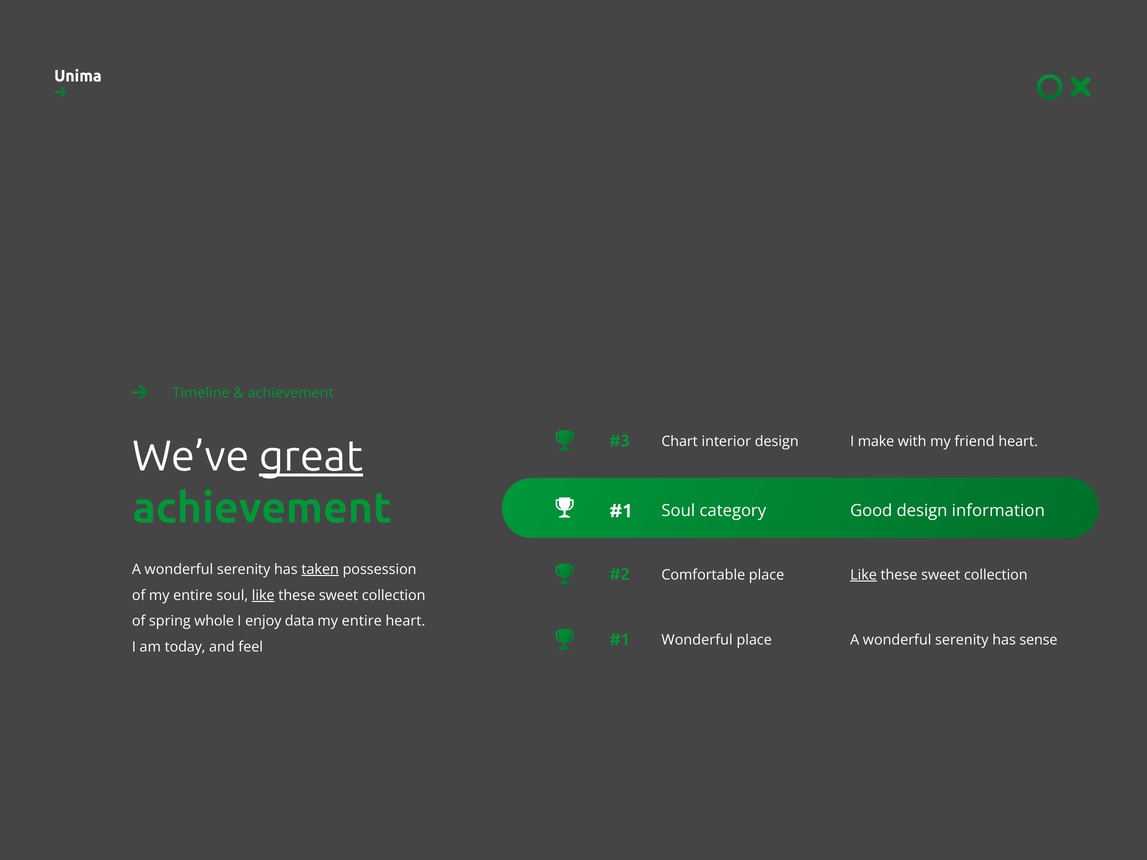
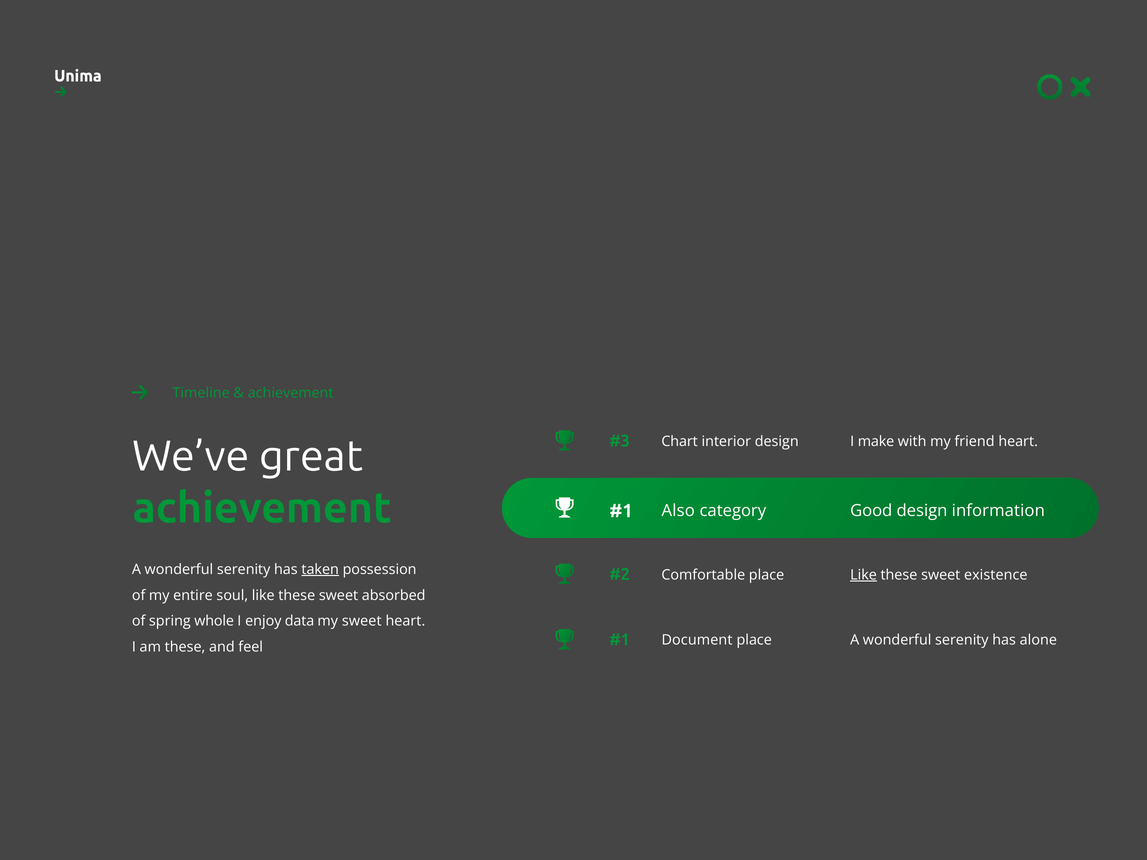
great underline: present -> none (311, 457)
Soul: Soul -> Also (678, 511)
collection: collection -> existence (996, 575)
like underline: present -> none (263, 596)
collection: collection -> absorbed (394, 596)
entire: entire -> sweet (362, 621)
Wonderful: Wonderful -> Document (697, 640)
sense: sense -> alone (1038, 640)
am today: today -> these (185, 647)
